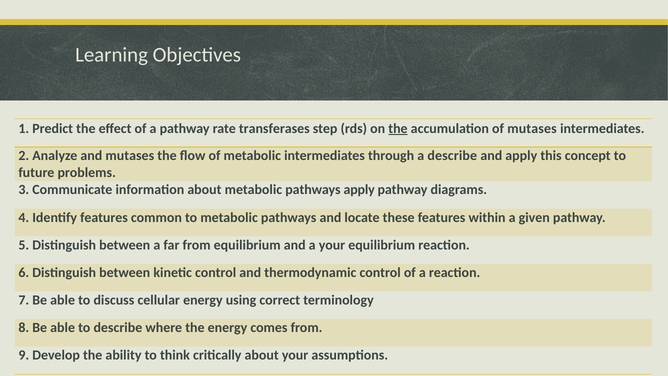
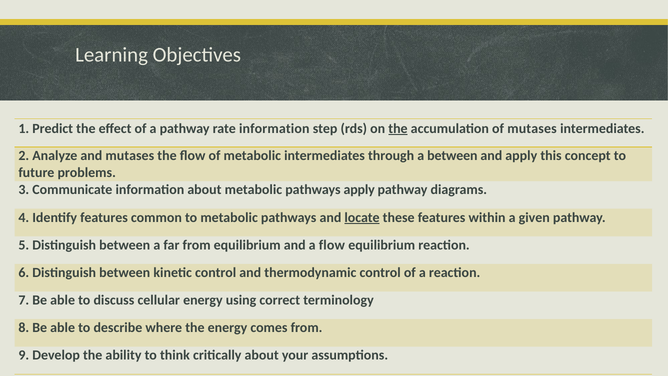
rate transferases: transferases -> information (274, 129)
a describe: describe -> between (452, 156)
locate underline: none -> present (362, 217)
a your: your -> flow (332, 245)
